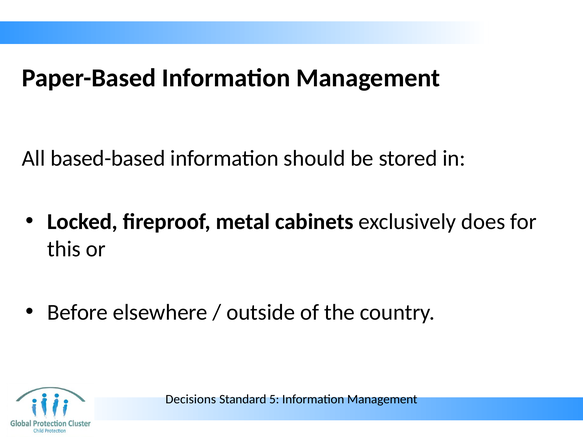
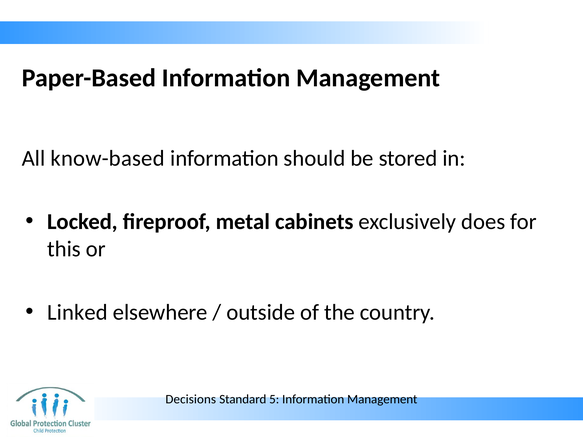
based-based: based-based -> know-based (108, 158)
Before: Before -> Linked (77, 313)
